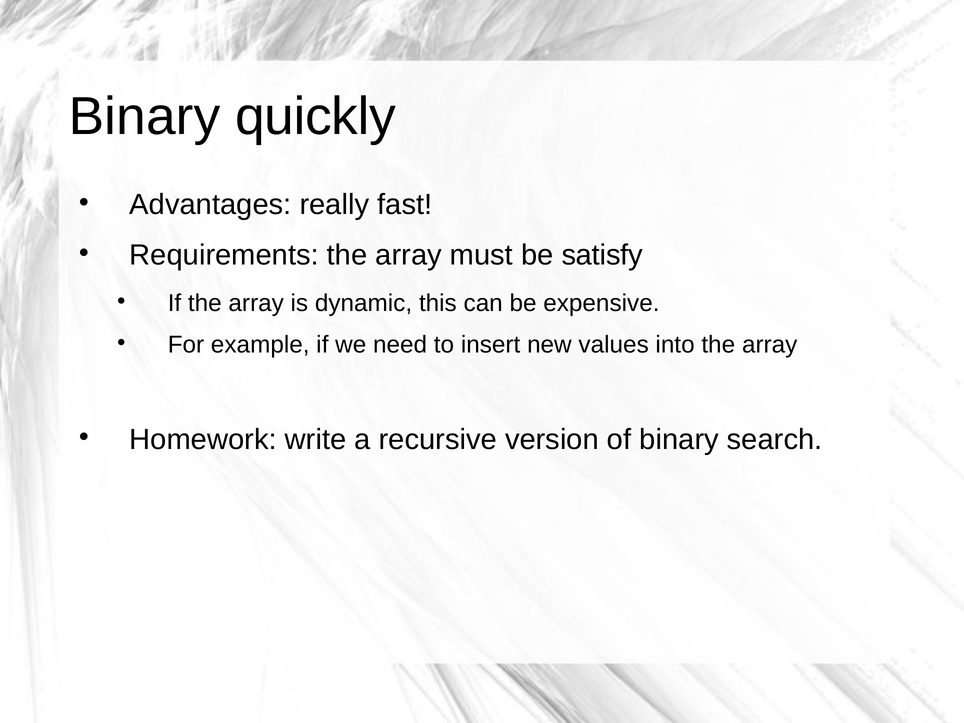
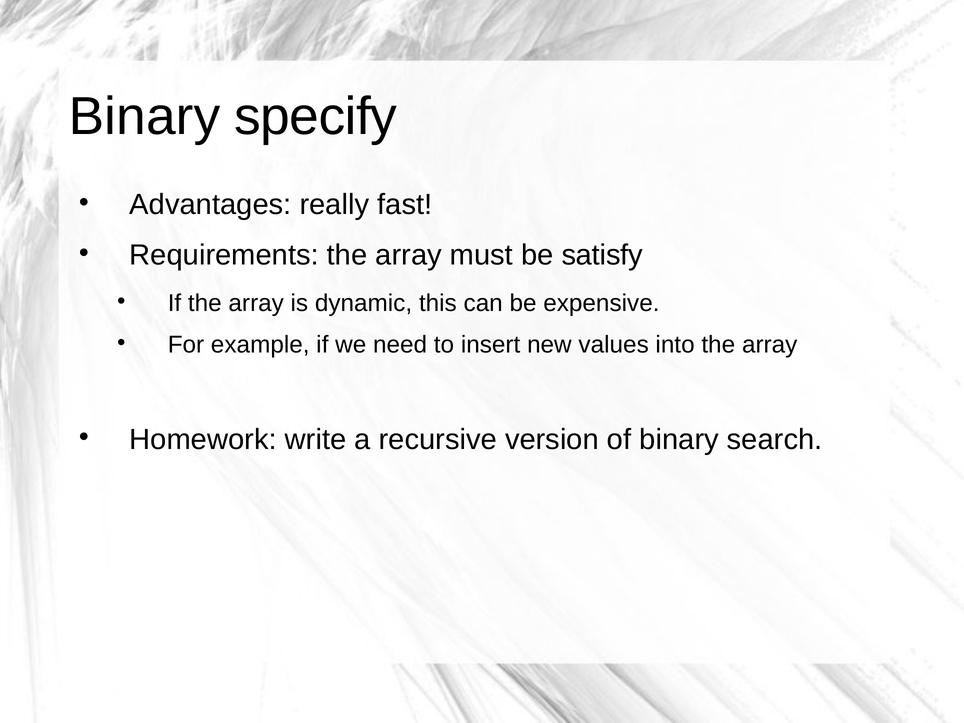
quickly: quickly -> specify (316, 116)
